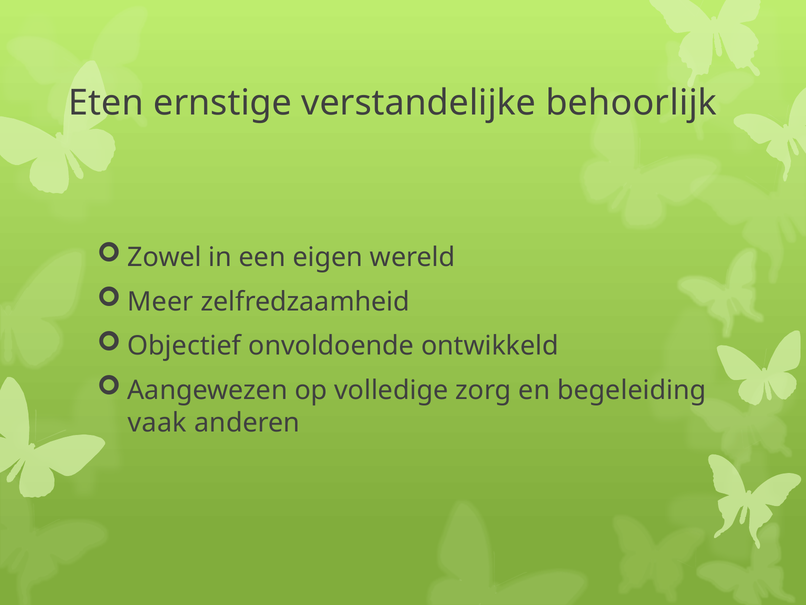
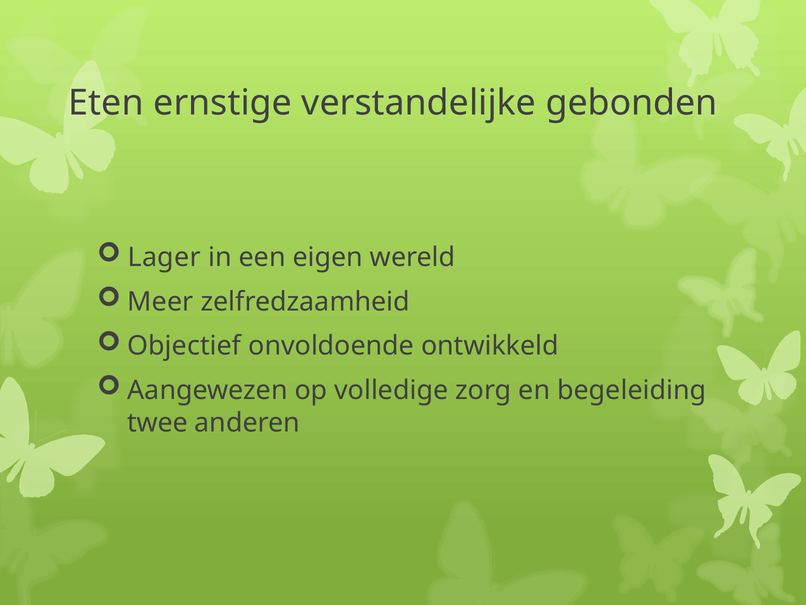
behoorlijk: behoorlijk -> gebonden (632, 103)
Zowel: Zowel -> Lager (164, 257)
vaak: vaak -> twee (157, 422)
